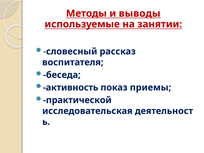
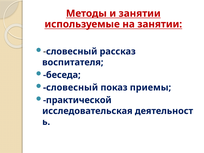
и выводы: выводы -> занятии (140, 13)
активность: активность -> словесный (71, 88)
